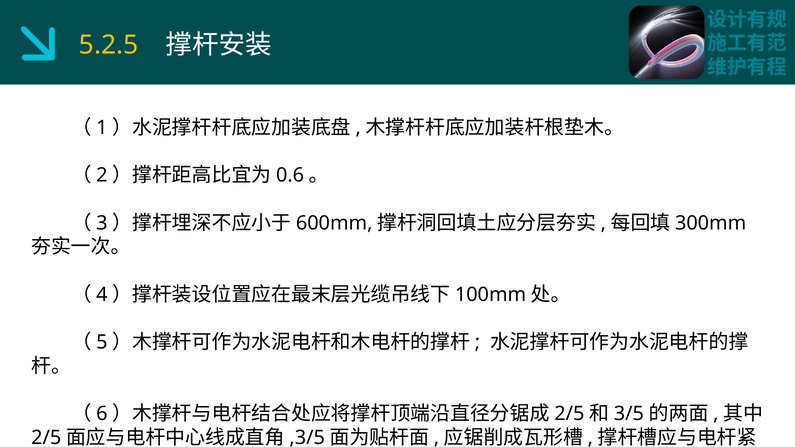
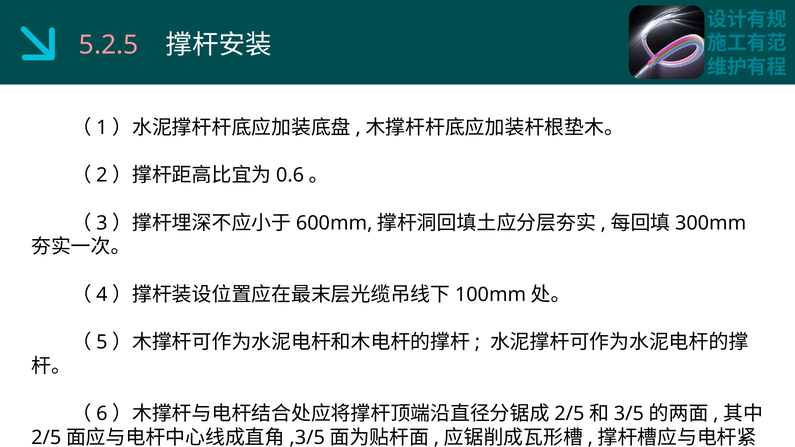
5.2.5 colour: yellow -> pink (109, 45)
